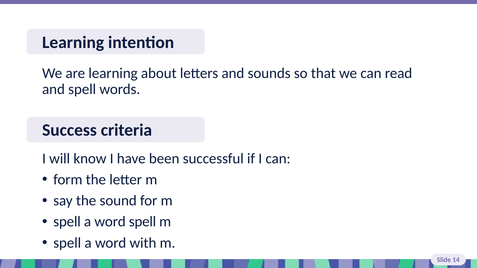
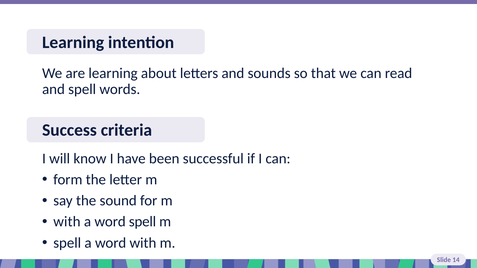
spell: spell -> with (67, 222)
